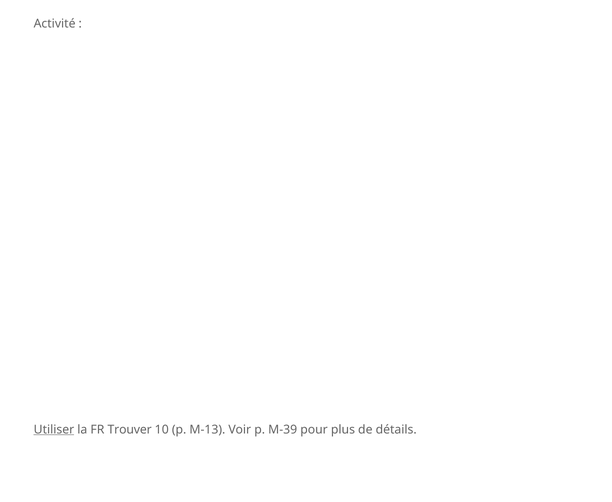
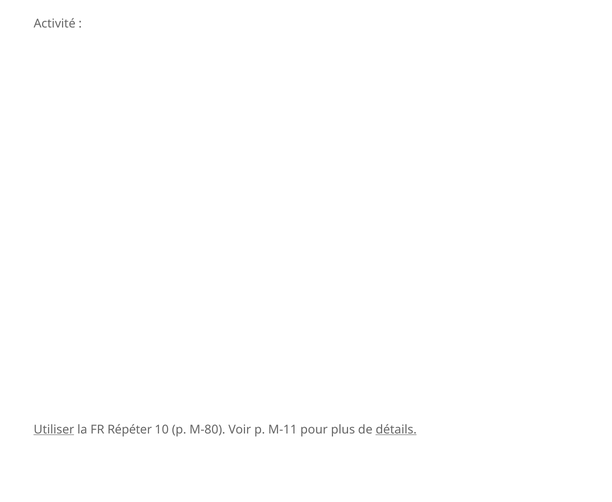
Trouver: Trouver -> Répéter (130, 429)
M-13: M-13 -> M-80 (207, 429)
M-39: M-39 -> M-11 (283, 429)
détails underline: none -> present (396, 429)
